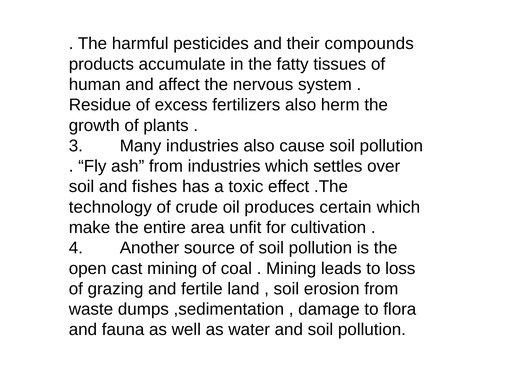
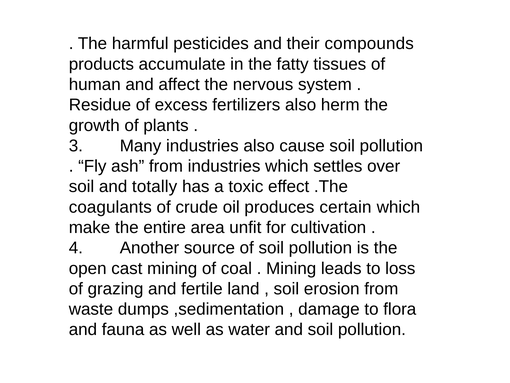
fishes: fishes -> totally (155, 186)
technology: technology -> coagulants (110, 207)
